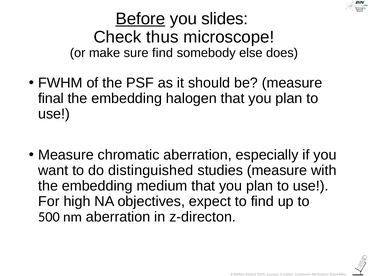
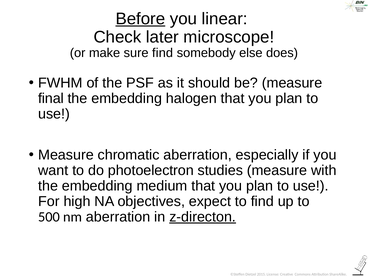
slides: slides -> linear (225, 19)
thus: thus -> later (162, 37)
distinguished: distinguished -> photoelectron (151, 170)
z-directon underline: none -> present (203, 217)
